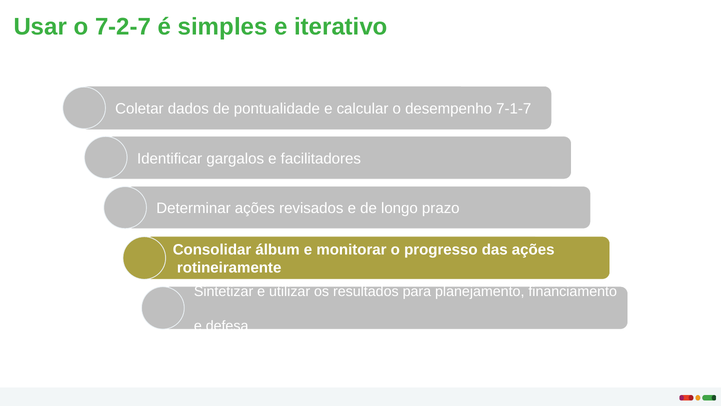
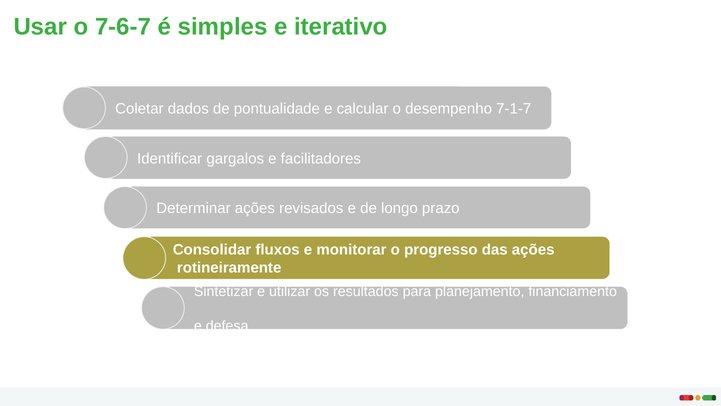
7-2-7: 7-2-7 -> 7-6-7 (123, 27)
álbum: álbum -> fluxos (278, 250)
